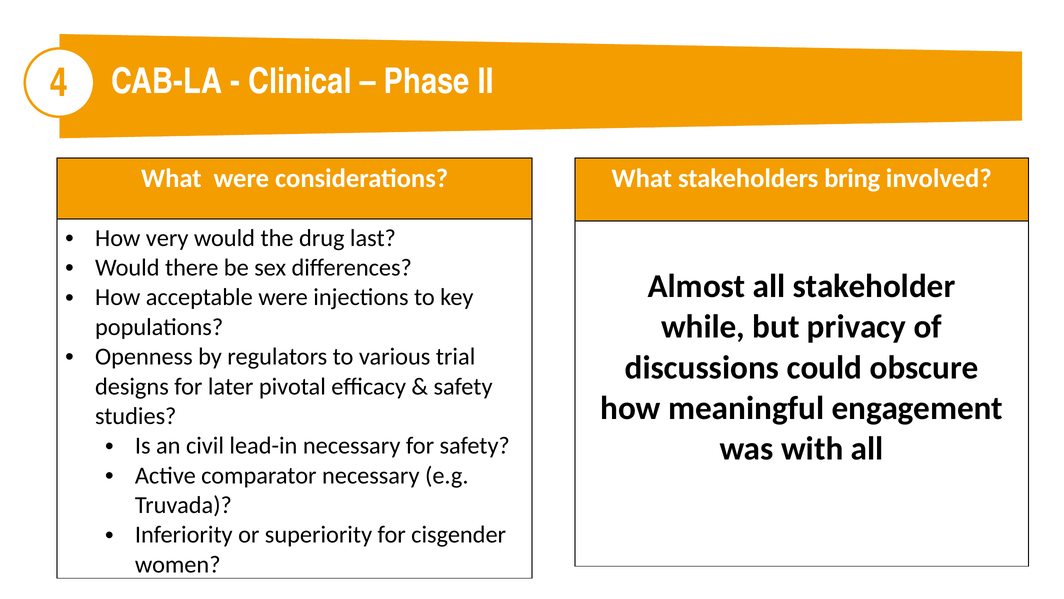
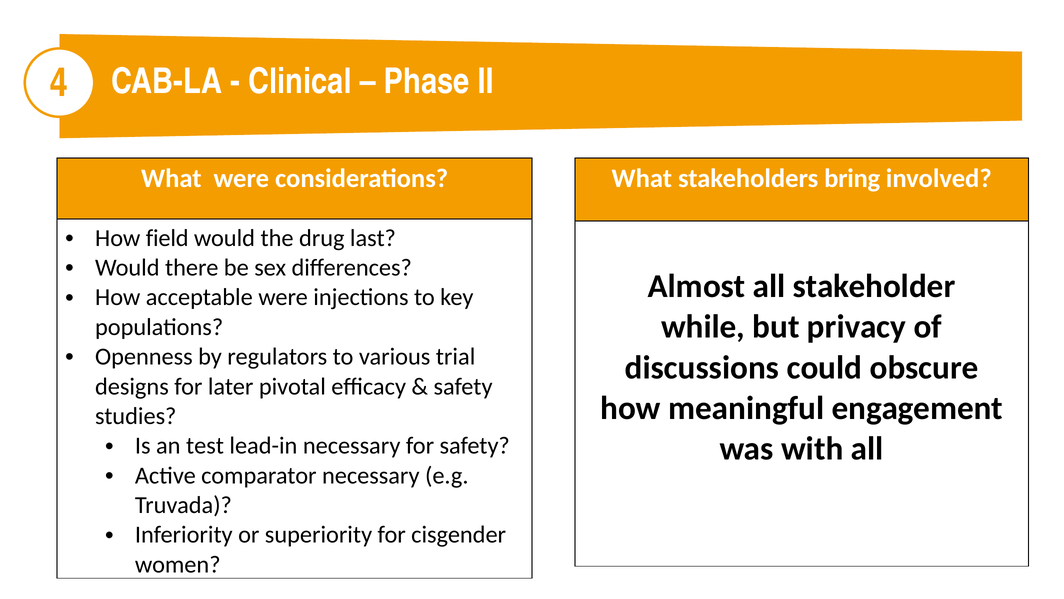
very: very -> field (167, 238)
civil: civil -> test (205, 445)
